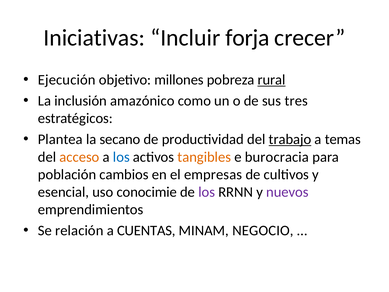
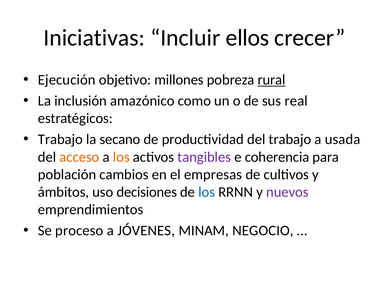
forja: forja -> ellos (247, 38)
tres: tres -> real (296, 101)
Plantea: Plantea -> Trabajo (60, 139)
trabajo underline: present -> none (290, 139)
temas: temas -> usada (343, 139)
los colour: blue -> orange (121, 157)
tangibles colour: orange -> purple (204, 157)
burocracia: burocracia -> coherencia (277, 157)
esencial: esencial -> ámbitos (63, 192)
conocimie: conocimie -> decisiones (147, 192)
los colour: purple -> blue (207, 192)
relación: relación -> proceso (79, 230)
CUENTAS: CUENTAS -> JÓVENES (146, 230)
